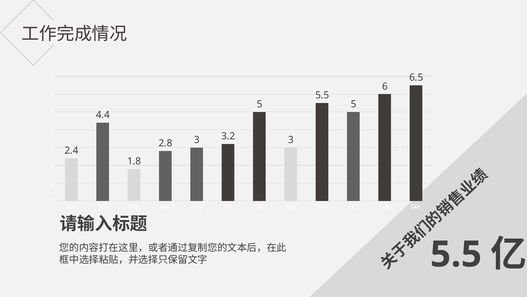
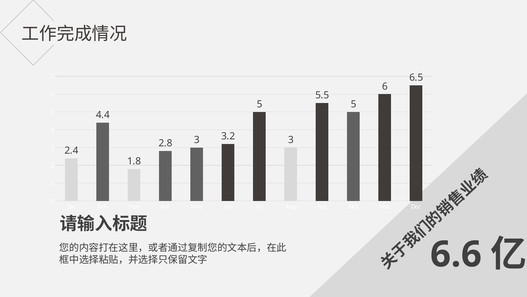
5.5: 5.5 -> 6.6 (456, 254)
